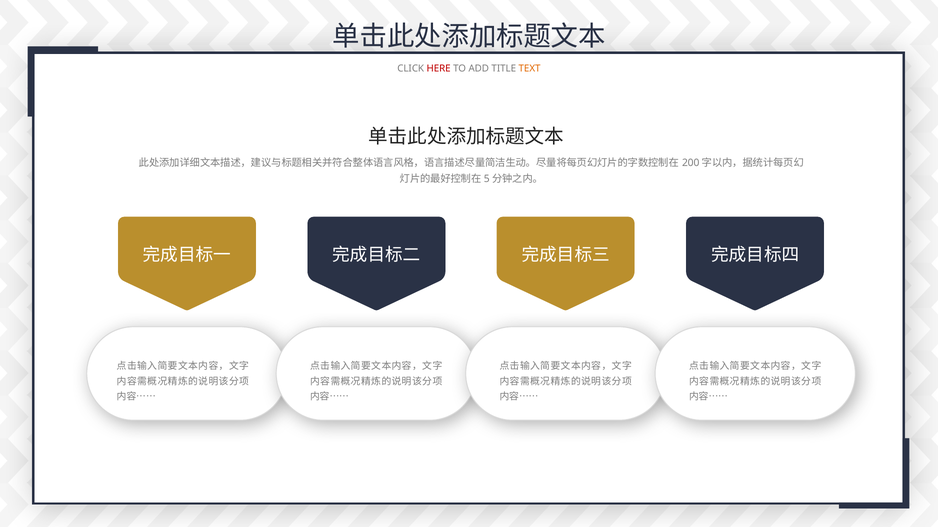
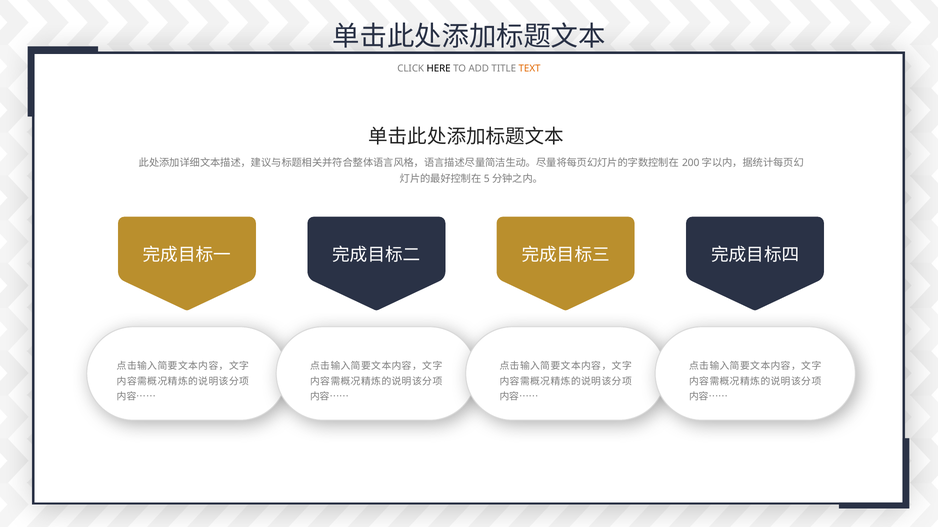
HERE colour: red -> black (439, 69)
